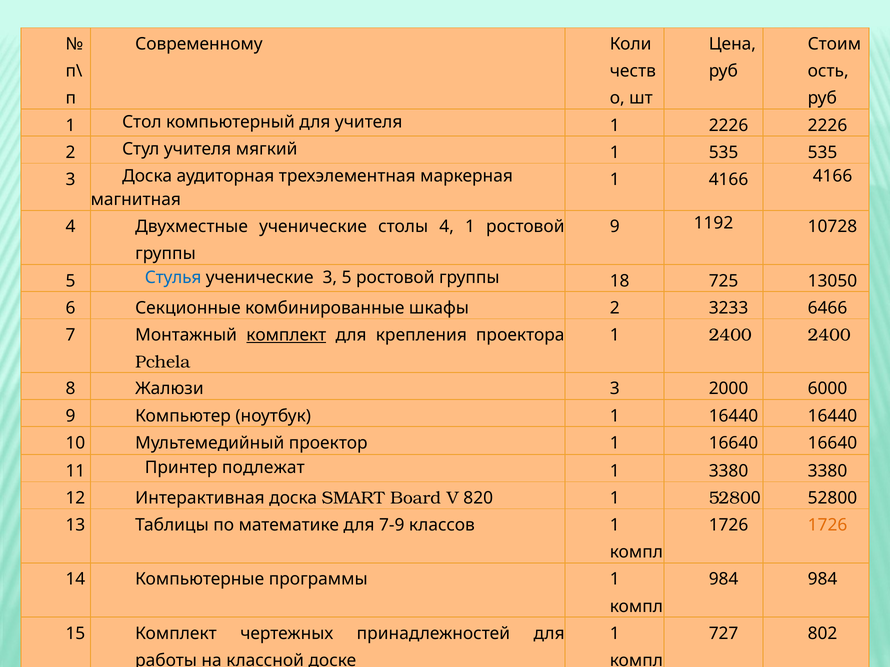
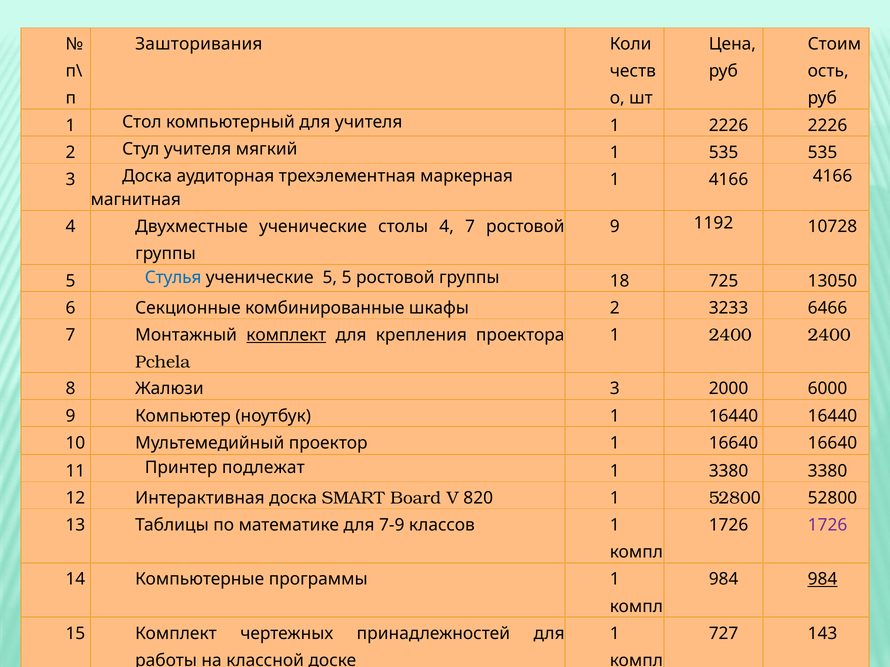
Современному: Современному -> Зашторивания (199, 44)
4 1: 1 -> 7 (470, 227)
ученические 3: 3 -> 5 (330, 278)
1726 colour: orange -> purple (828, 526)
984 underline: none -> present (823, 580)
802: 802 -> 143 (823, 634)
